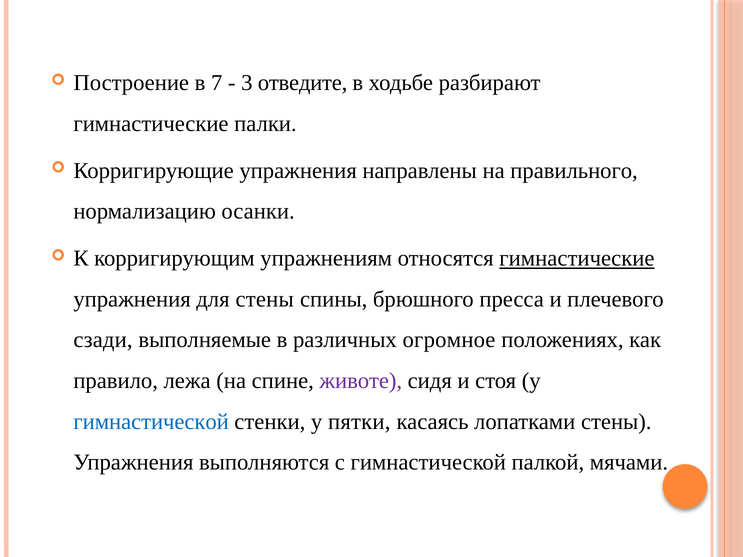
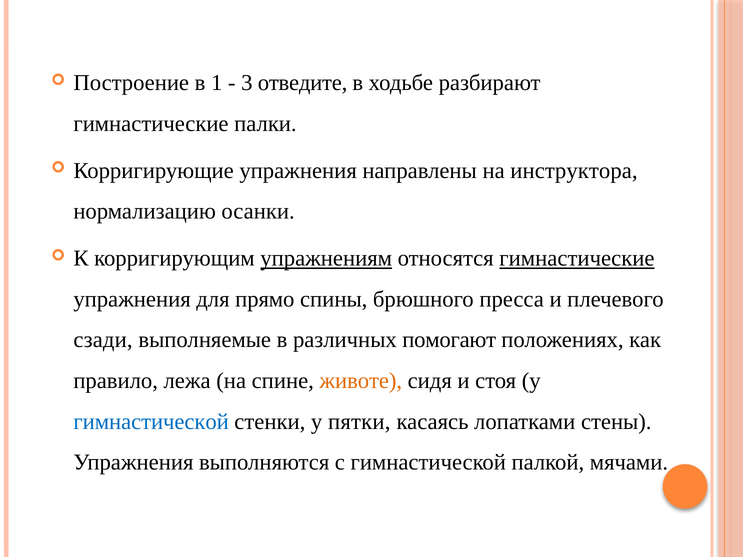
7: 7 -> 1 (217, 83)
правильного: правильного -> инструктора (574, 171)
упражнениям underline: none -> present (326, 258)
для стены: стены -> прямо (265, 299)
огромное: огромное -> помогают (449, 340)
животе colour: purple -> orange (361, 381)
